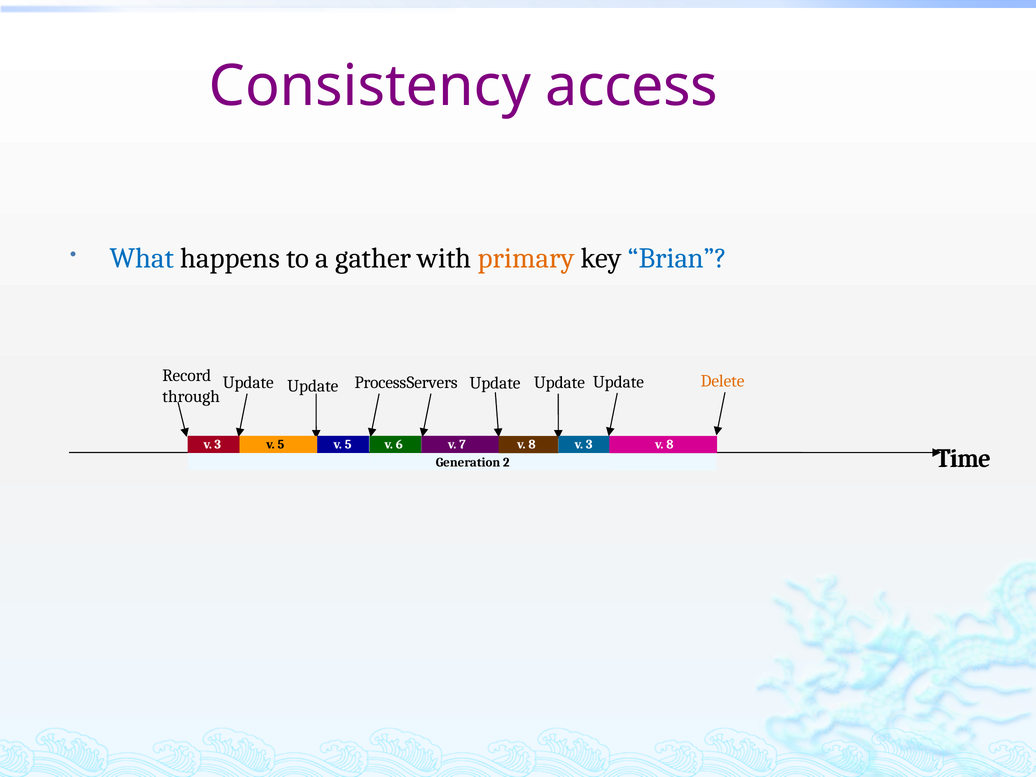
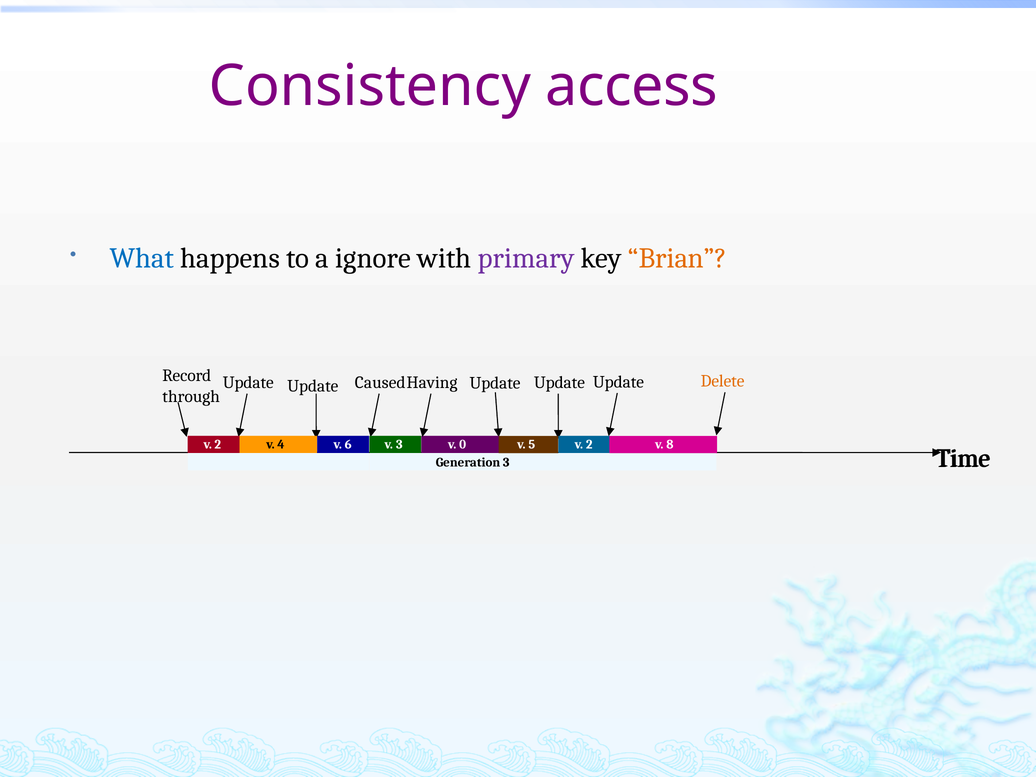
gather: gather -> ignore (373, 258)
primary colour: orange -> purple (526, 258)
Brian colour: blue -> orange (677, 258)
Process: Process -> Caused (380, 383)
Servers: Servers -> Having (432, 383)
3: 3 -> 2 (218, 445)
5: 5 -> 4 (281, 444)
5: 5 -> 6 (348, 445)
v 6: 6 -> 3 (399, 445)
7: 7 -> 0 (463, 444)
8: 8 -> 5 (532, 445)
3: 3 -> 2 (589, 445)
Generation 2: 2 -> 3 (506, 463)
